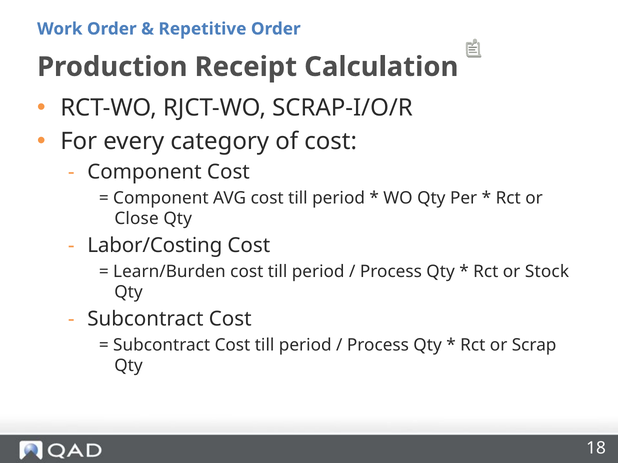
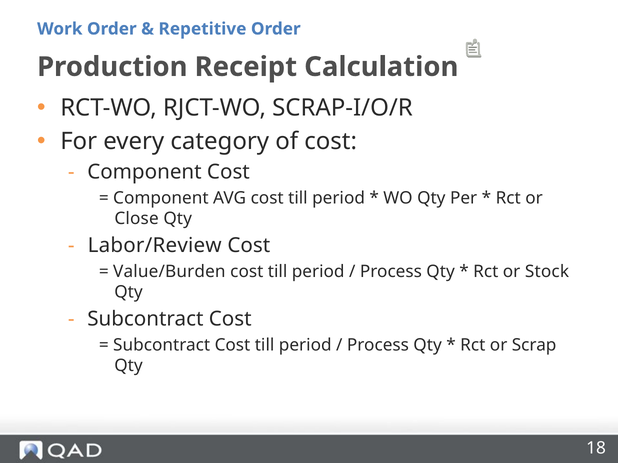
Labor/Costing: Labor/Costing -> Labor/Review (155, 246)
Learn/Burden: Learn/Burden -> Value/Burden (169, 272)
